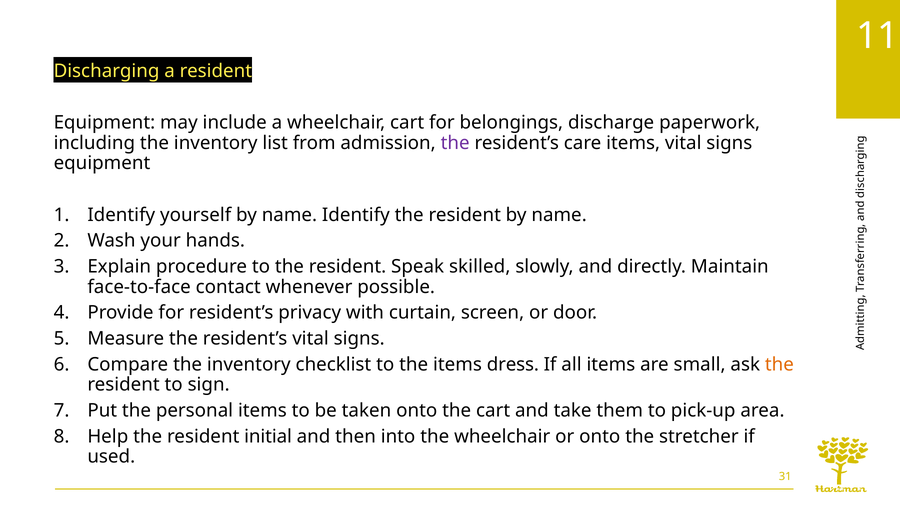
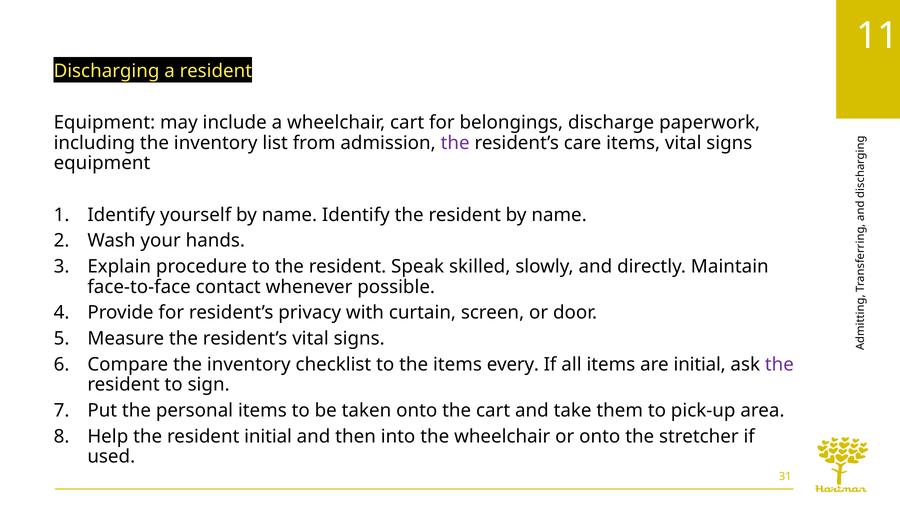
dress: dress -> every (513, 365)
are small: small -> initial (700, 365)
the colour: orange -> purple (779, 365)
